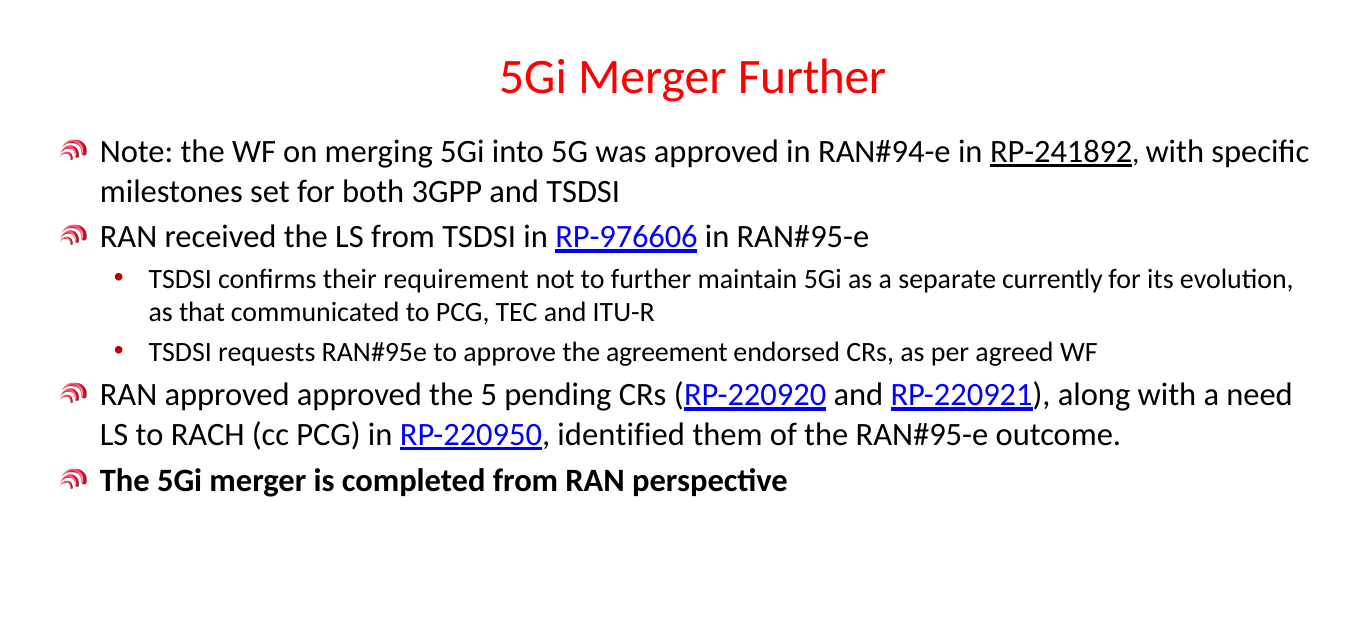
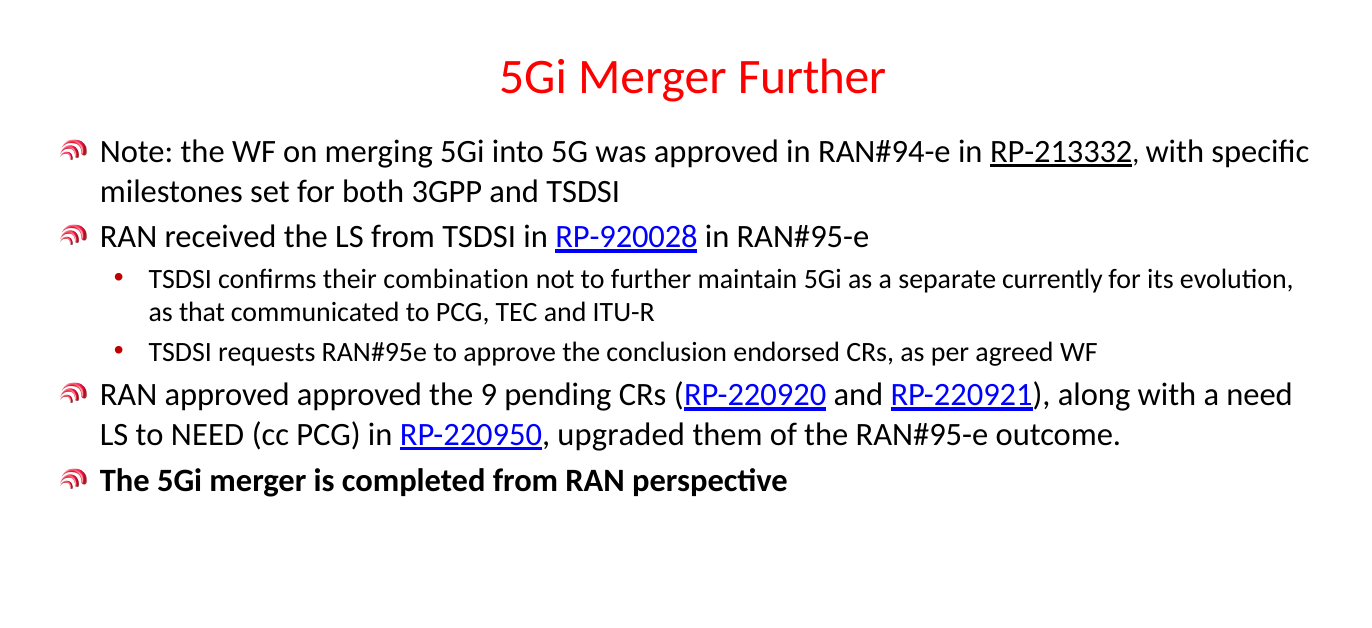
RP-241892: RP-241892 -> RP-213332 (1061, 151)
RP-976606: RP-976606 -> RP-920028 (627, 237)
requirement: requirement -> combination (456, 279)
agreement: agreement -> conclusion (667, 352)
5: 5 -> 9 (489, 395)
to RACH: RACH -> NEED (208, 434)
identified: identified -> upgraded (621, 434)
